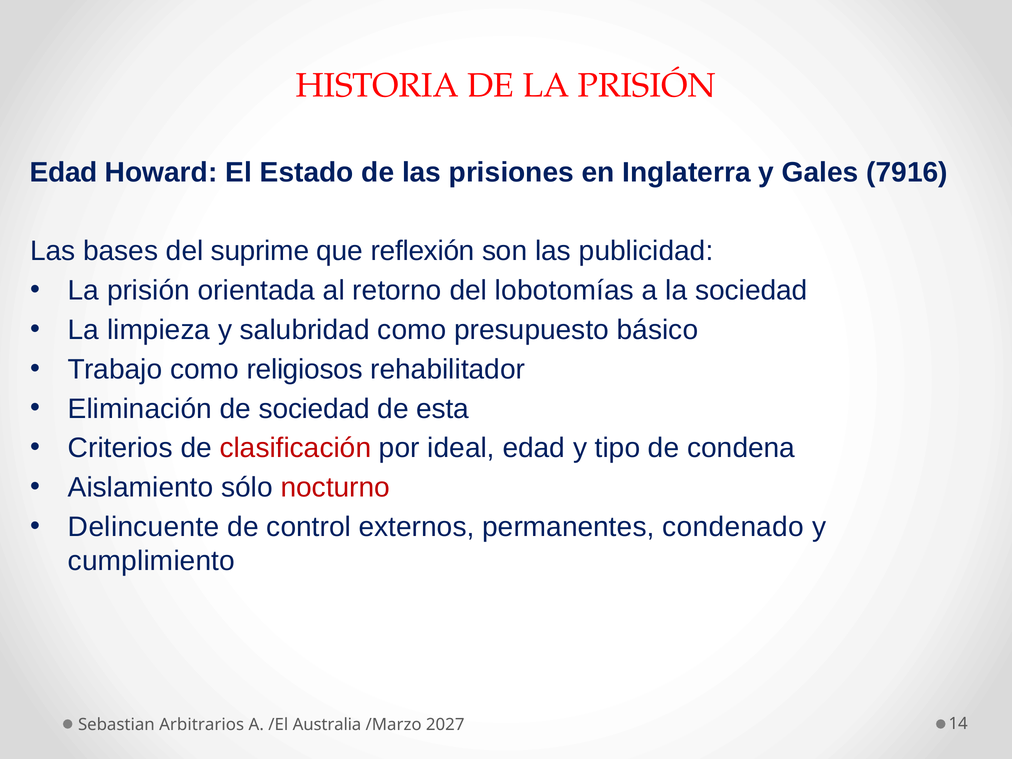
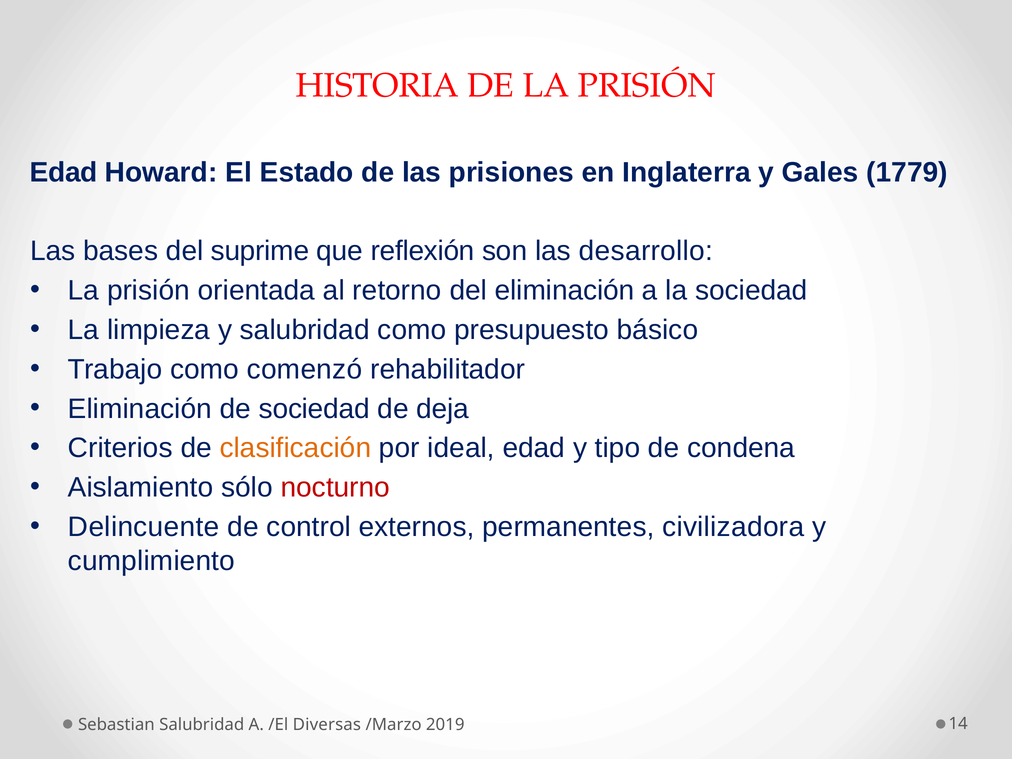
7916: 7916 -> 1779 (907, 172)
publicidad: publicidad -> desarrollo (646, 251)
del lobotomías: lobotomías -> eliminación (565, 291)
religiosos: religiosos -> comenzó (304, 369)
esta: esta -> deja (443, 409)
clasificación colour: red -> orange (295, 448)
condenado: condenado -> civilizadora (733, 527)
Sebastian Arbitrarios: Arbitrarios -> Salubridad (202, 725)
Australia: Australia -> Diversas (327, 725)
2027: 2027 -> 2019 (445, 725)
